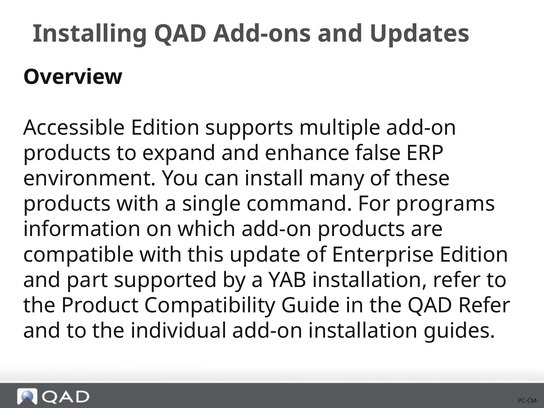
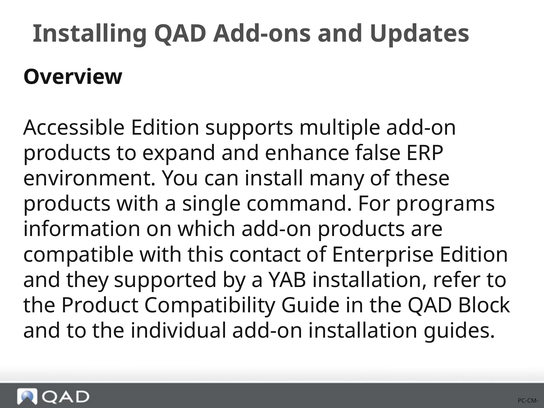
update: update -> contact (265, 255)
part: part -> they (88, 280)
QAD Refer: Refer -> Block (484, 306)
